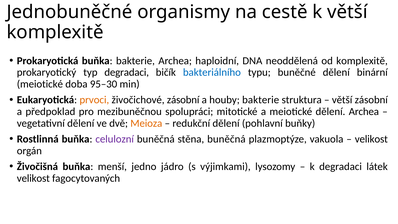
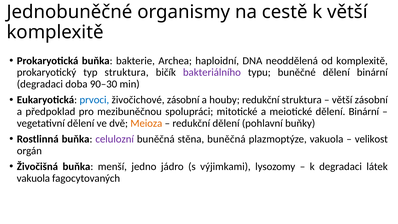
typ degradaci: degradaci -> struktura (127, 72)
bakteriálního colour: blue -> purple (212, 72)
meiotické: meiotické -> degradaci (40, 84)
95–30: 95–30 -> 90–30 (104, 84)
prvoci colour: orange -> blue (94, 100)
houby bakterie: bakterie -> redukční (261, 100)
meiotické dělení Archea: Archea -> Binární (364, 112)
velikost: velikost -> vakuola (33, 178)
